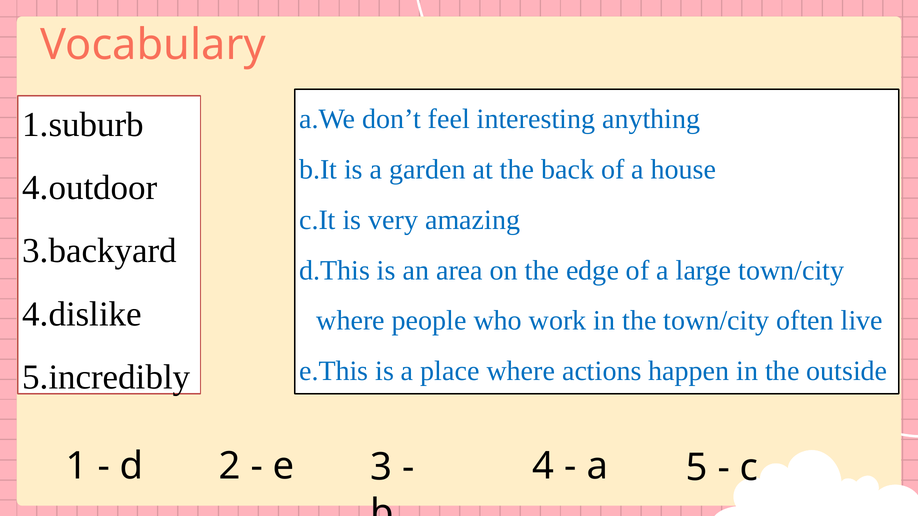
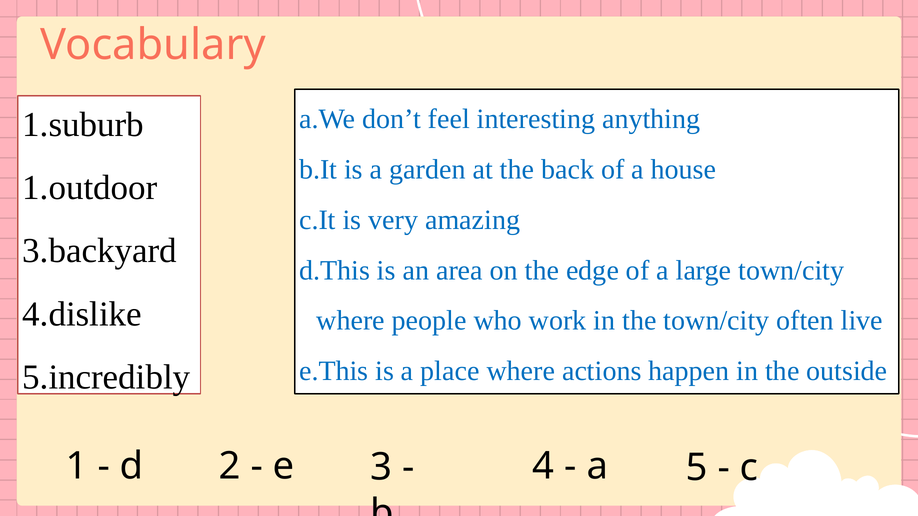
4.outdoor: 4.outdoor -> 1.outdoor (90, 188)
